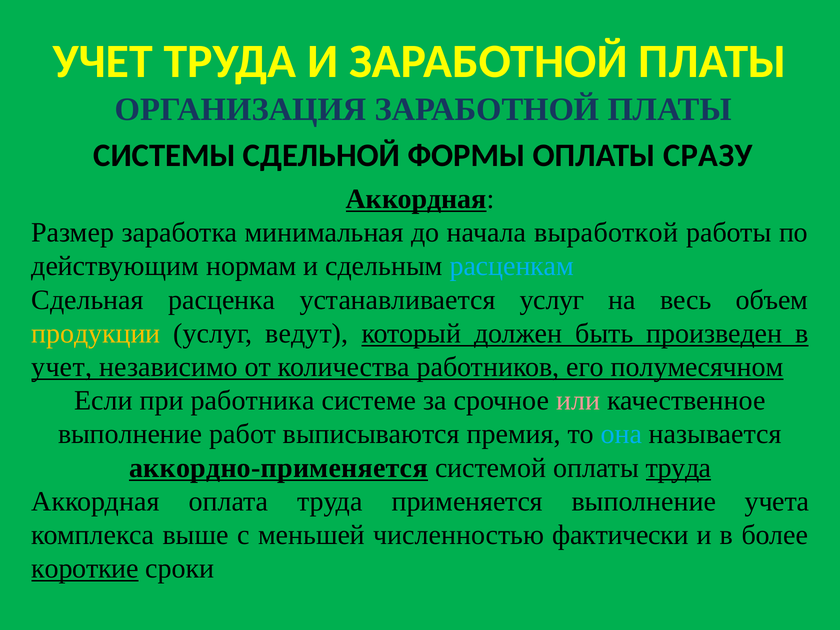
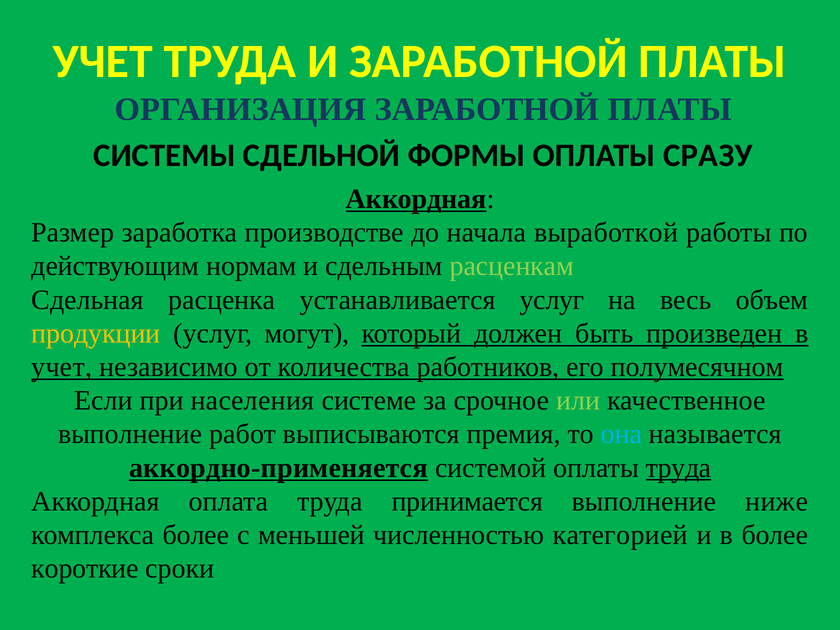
минимальная: минимальная -> производстве (324, 233)
расценкам colour: light blue -> light green (512, 266)
ведут: ведут -> могут (307, 333)
работника: работника -> населения (252, 401)
или colour: pink -> light green (578, 401)
применяется: применяется -> принимается (467, 501)
учета: учета -> ниже (777, 501)
комплекса выше: выше -> более (196, 535)
фактически: фактически -> категорией (620, 535)
короткие underline: present -> none (85, 569)
